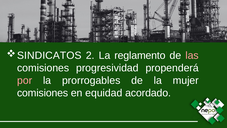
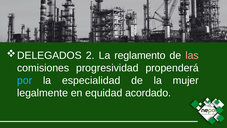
SINDICATOS: SINDICATOS -> DELEGADOS (49, 55)
por colour: pink -> light blue (25, 80)
prorrogables: prorrogables -> especialidad (91, 80)
comisiones: comisiones -> legalmente (43, 93)
